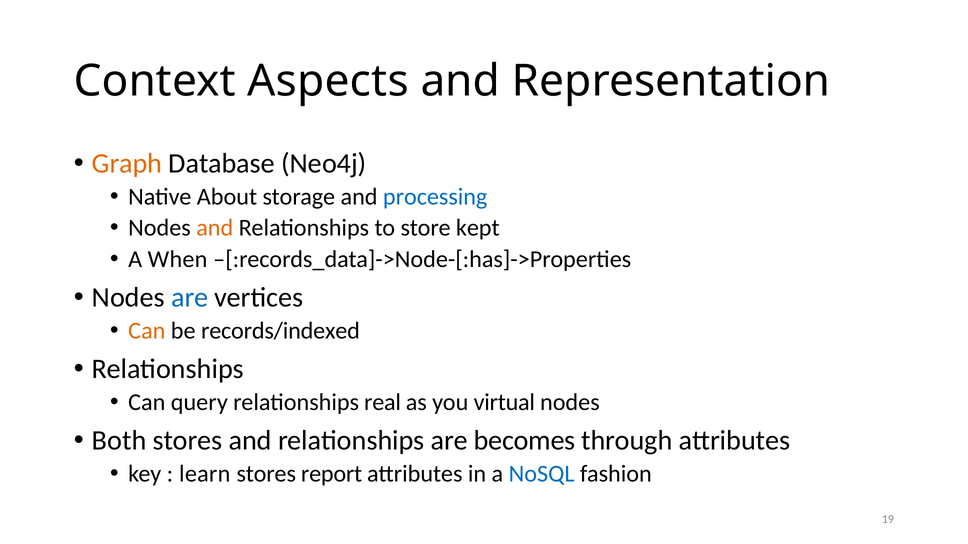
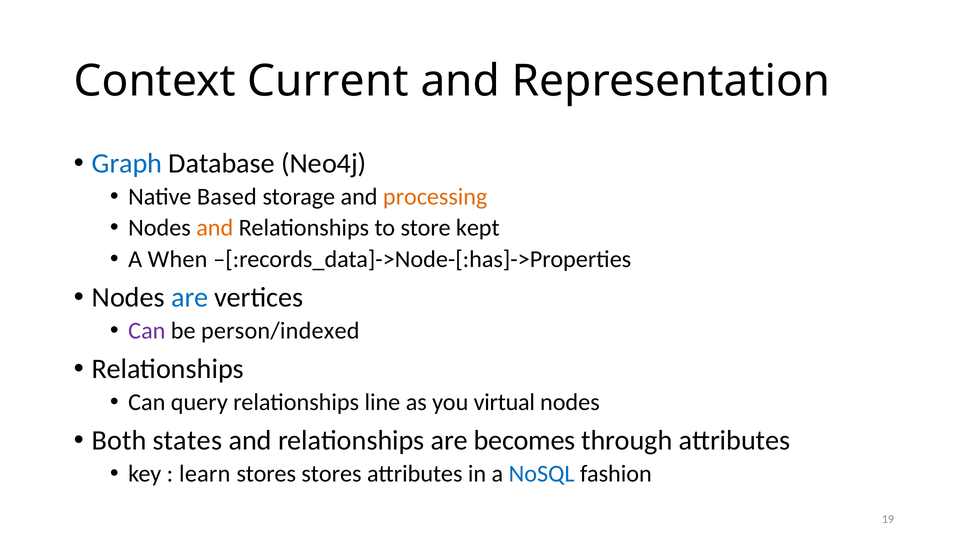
Aspects: Aspects -> Current (328, 81)
Graph colour: orange -> blue (127, 164)
About: About -> Based (227, 197)
processing colour: blue -> orange (435, 197)
Can colour: orange -> purple (147, 331)
records/indexed: records/indexed -> person/indexed (280, 331)
real: real -> line (382, 403)
Both stores: stores -> states (187, 441)
stores report: report -> stores (331, 474)
